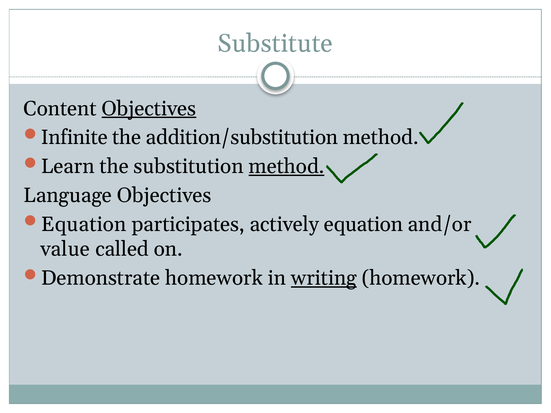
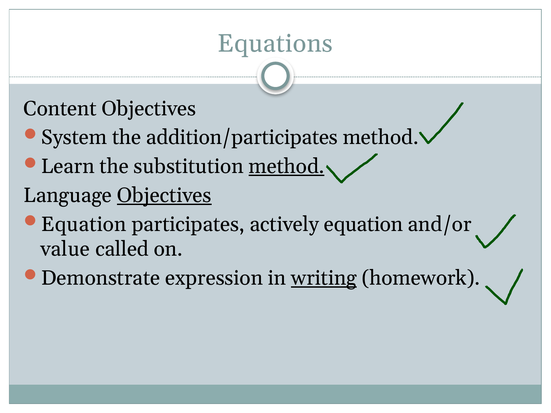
Substitute: Substitute -> Equations (275, 43)
Objectives underline: present -> none (149, 109)
Infinite: Infinite -> System (74, 138)
addition/substitution: addition/substitution -> addition/participates (242, 138)
Objectives underline: none -> present (164, 195)
Demonstrate homework: homework -> expression (214, 278)
